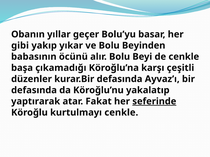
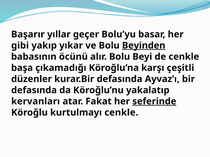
Obanın: Obanın -> Başarır (28, 34)
Beyinden underline: none -> present (144, 46)
yaptırarak: yaptırarak -> kervanları (36, 102)
